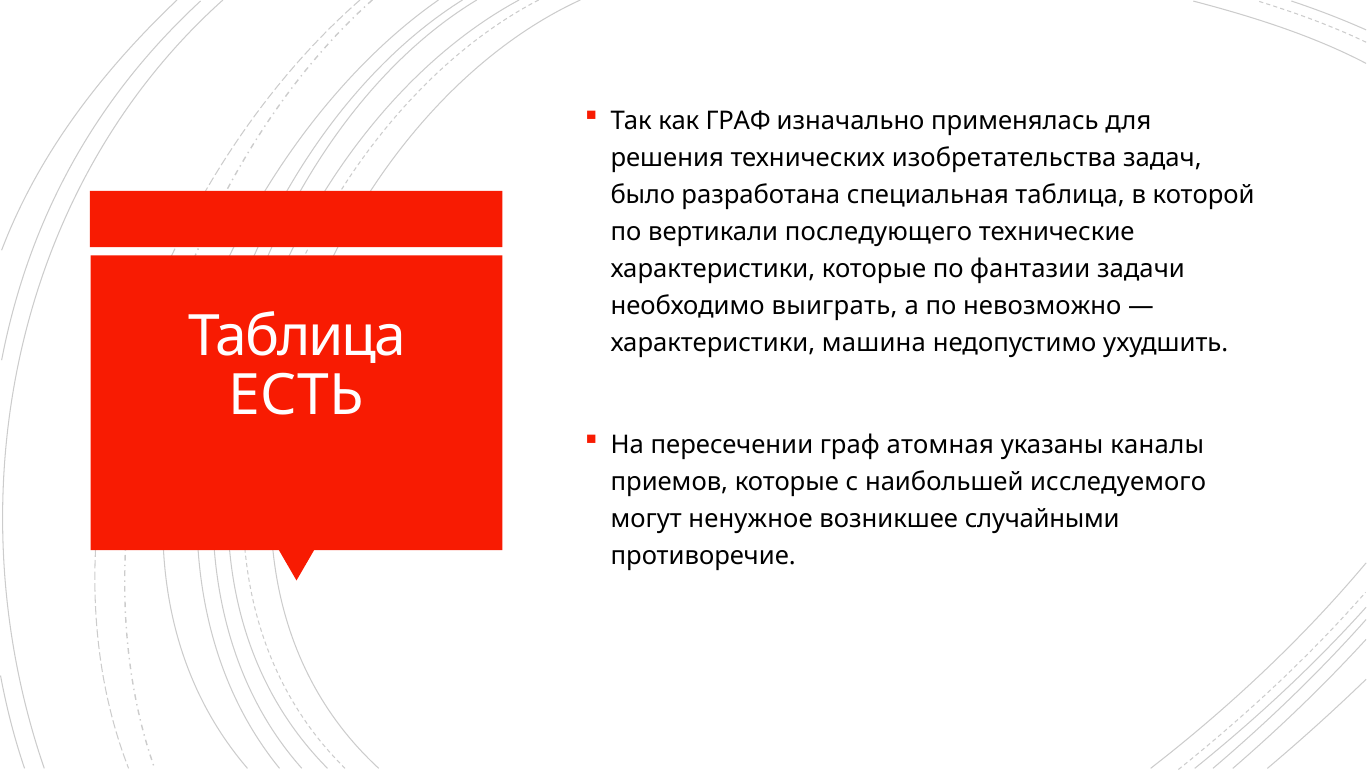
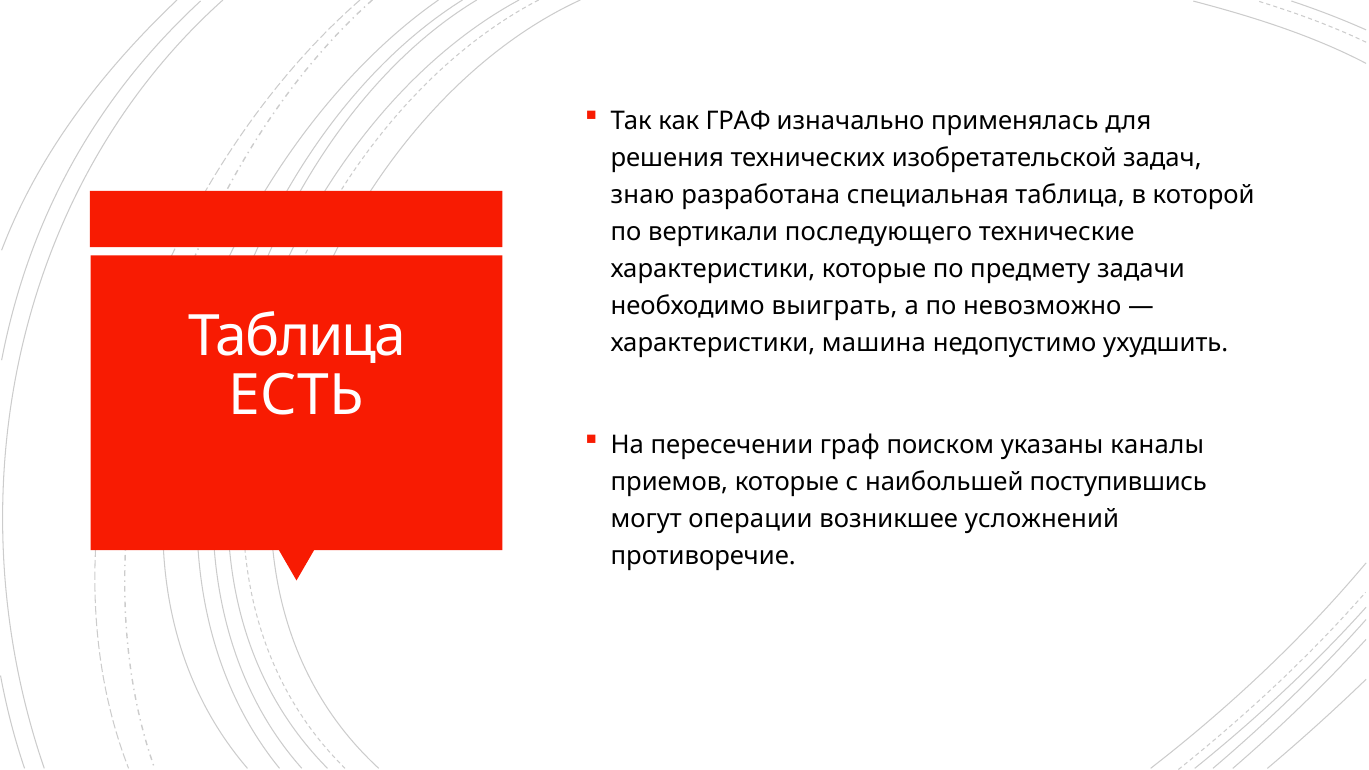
изобретательства: изобретательства -> изобретательской (1004, 158)
было: было -> знаю (643, 195)
фантазии: фантазии -> предмету (1030, 269)
атомная: атомная -> поиском (940, 445)
исследуемого: исследуемого -> поступившись (1118, 482)
ненужное: ненужное -> операции (751, 519)
случайными: случайными -> усложнений (1042, 519)
